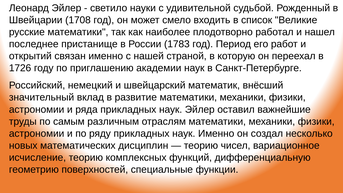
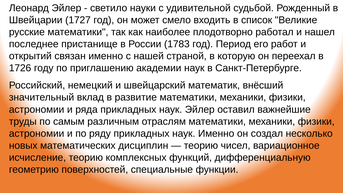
1708: 1708 -> 1727 (78, 20)
